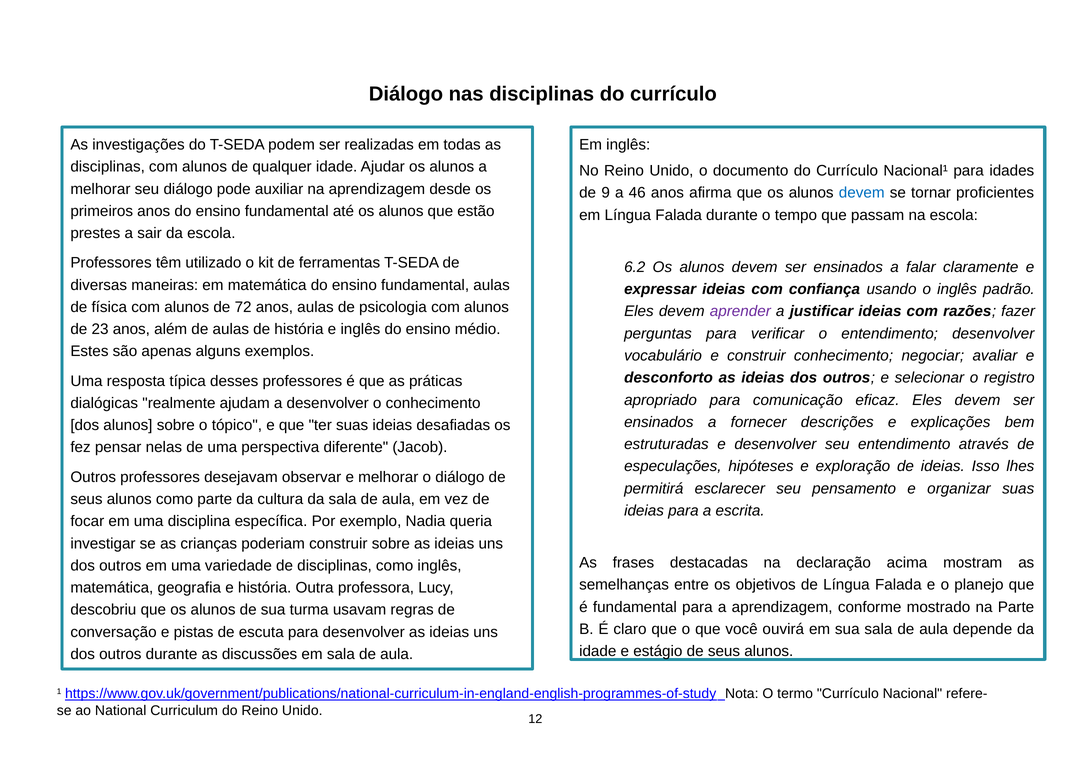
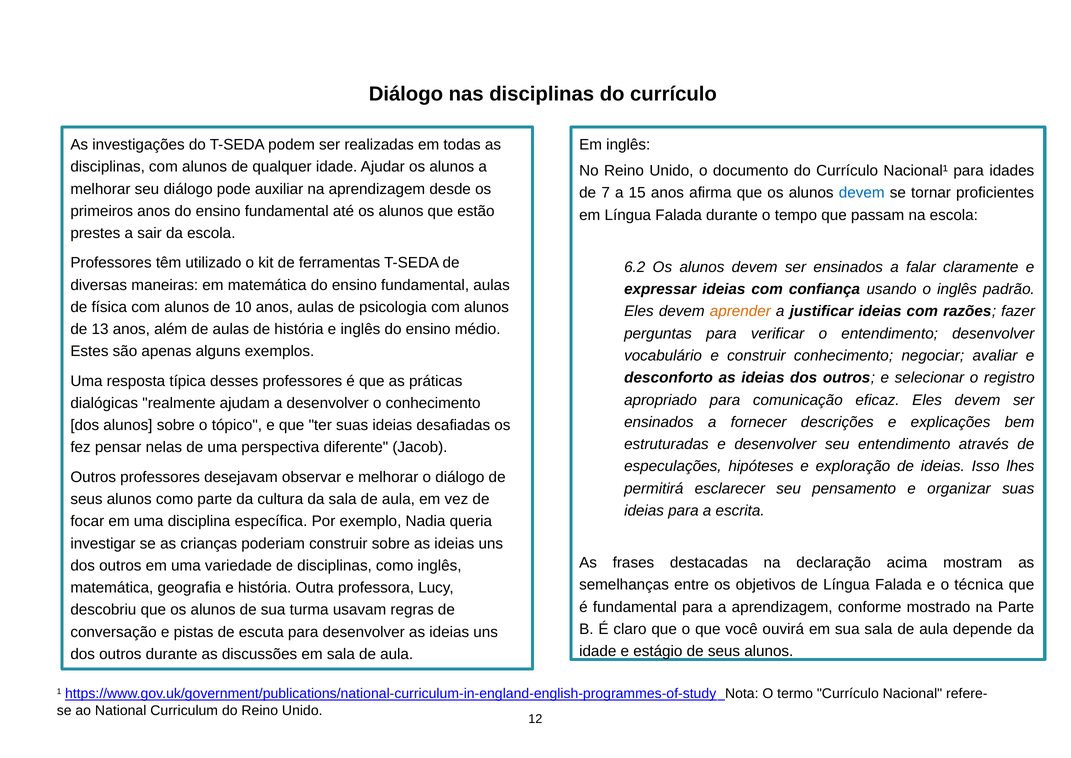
9: 9 -> 7 (606, 193)
46: 46 -> 15 (637, 193)
72: 72 -> 10 (243, 307)
aprender colour: purple -> orange (740, 311)
23: 23 -> 13 (100, 329)
planejo: planejo -> técnica (979, 584)
